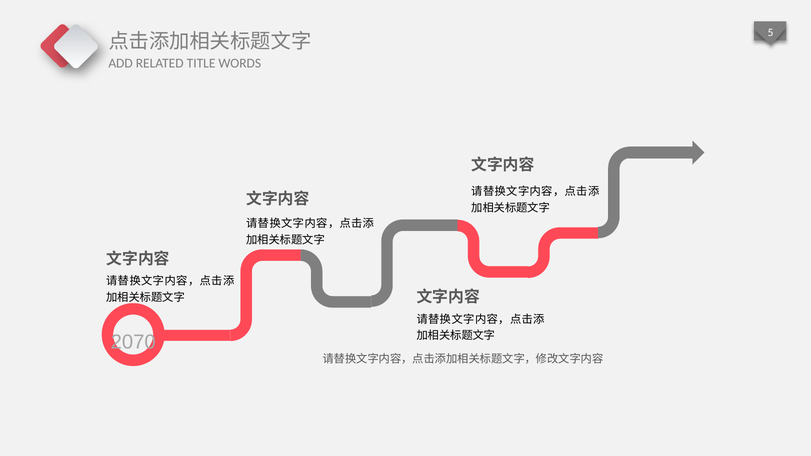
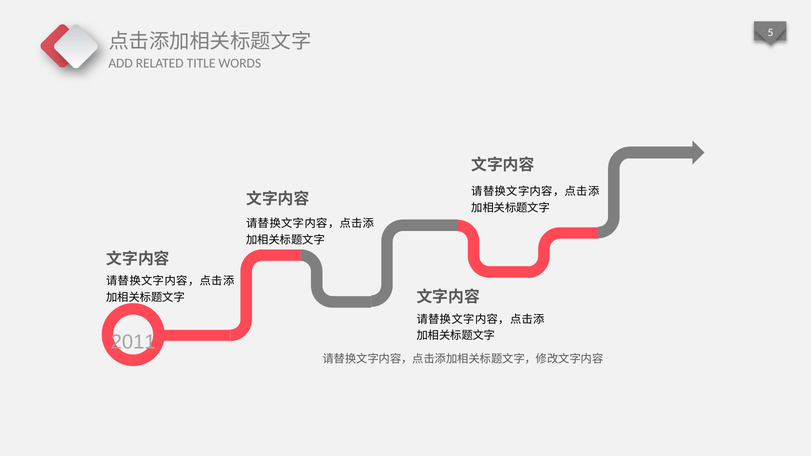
2070: 2070 -> 2011 (133, 342)
